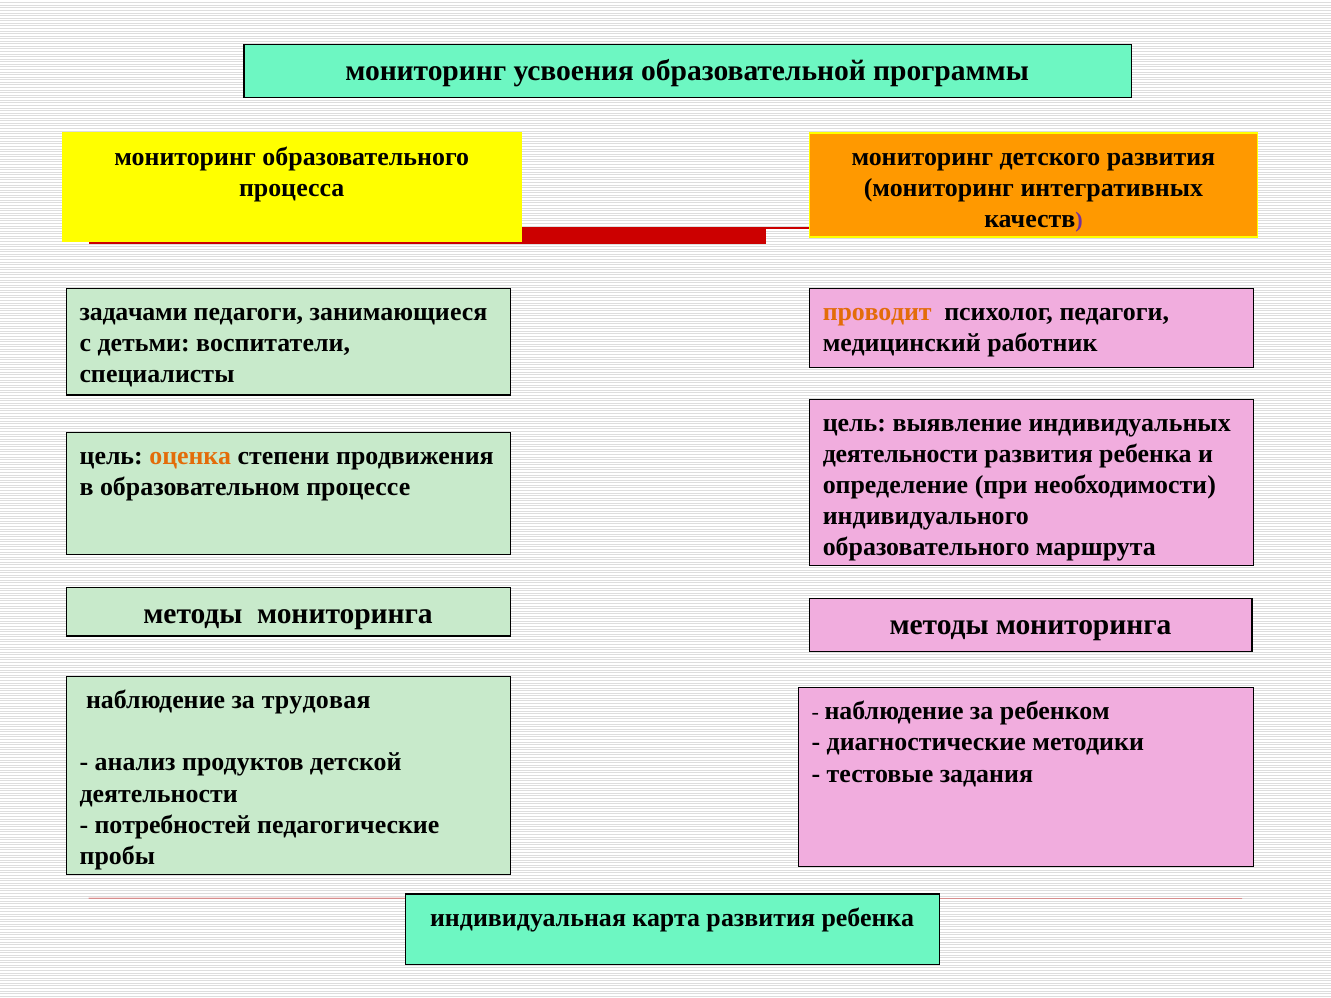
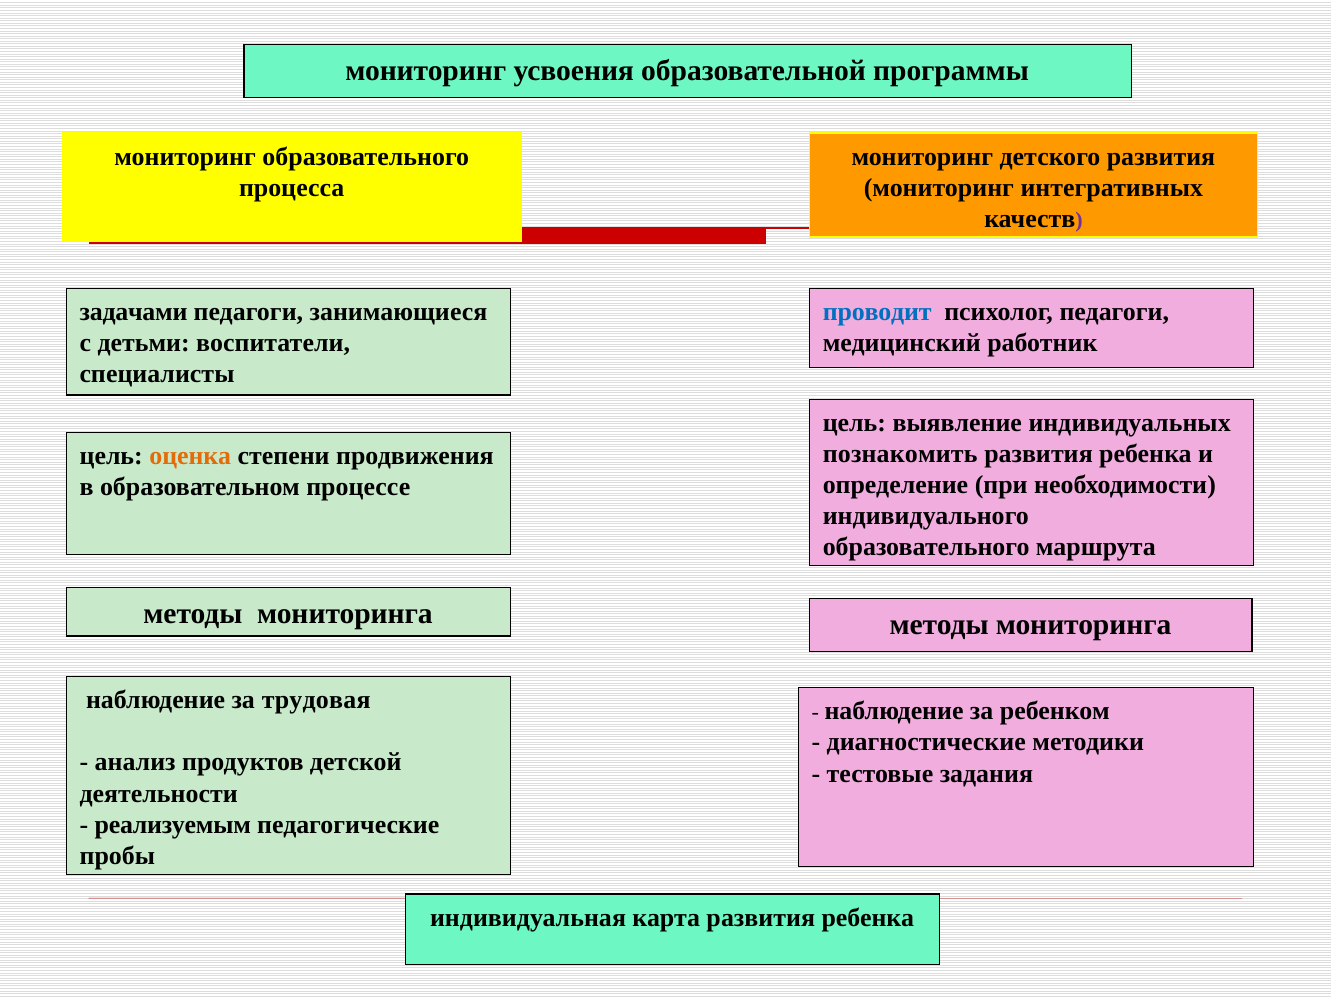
проводит colour: orange -> blue (877, 312)
деятельности: деятельности -> познакомить (900, 454)
потребностей: потребностей -> реализуемым (173, 825)
